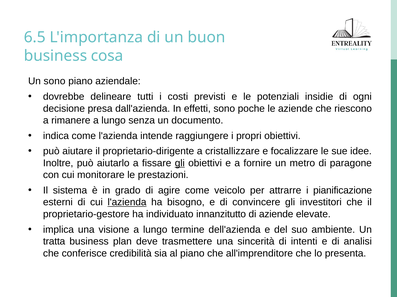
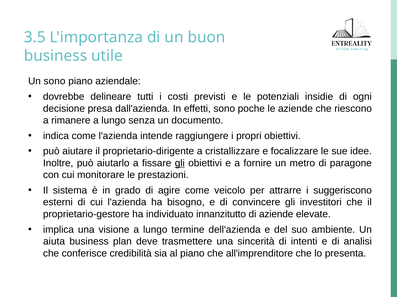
6.5: 6.5 -> 3.5 (35, 37)
cosa: cosa -> utile (107, 56)
pianificazione: pianificazione -> suggeriscono (343, 191)
l'azienda underline: present -> none (127, 203)
tratta: tratta -> aiuta (54, 242)
